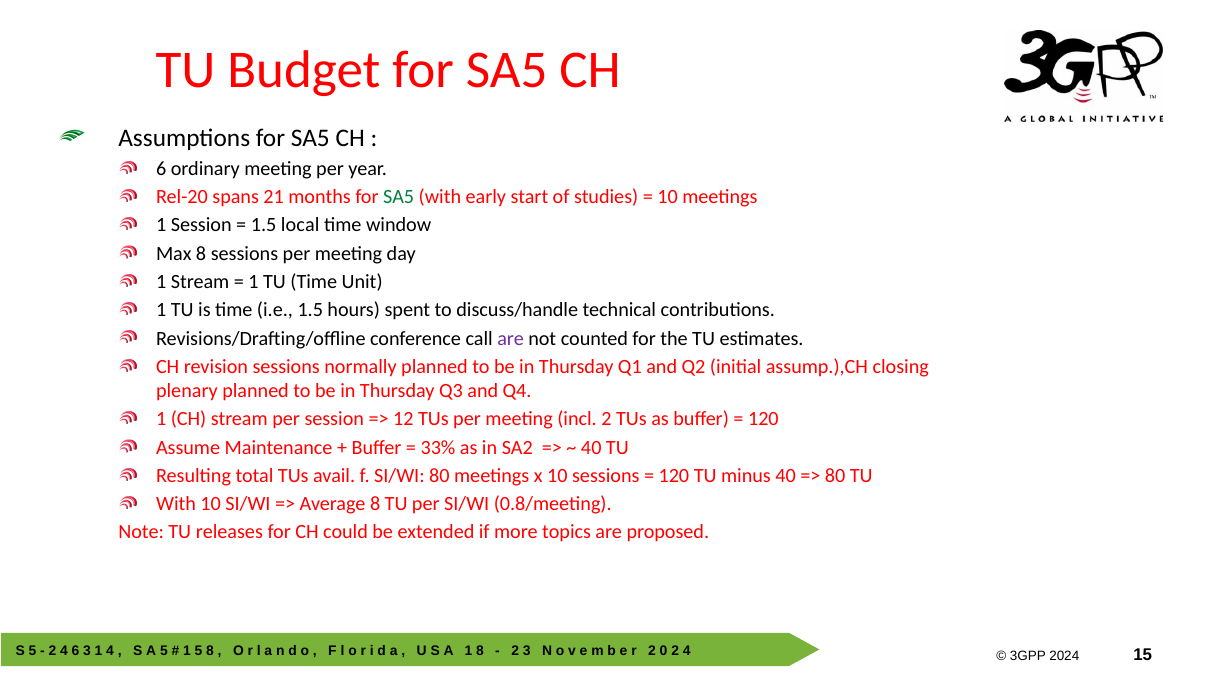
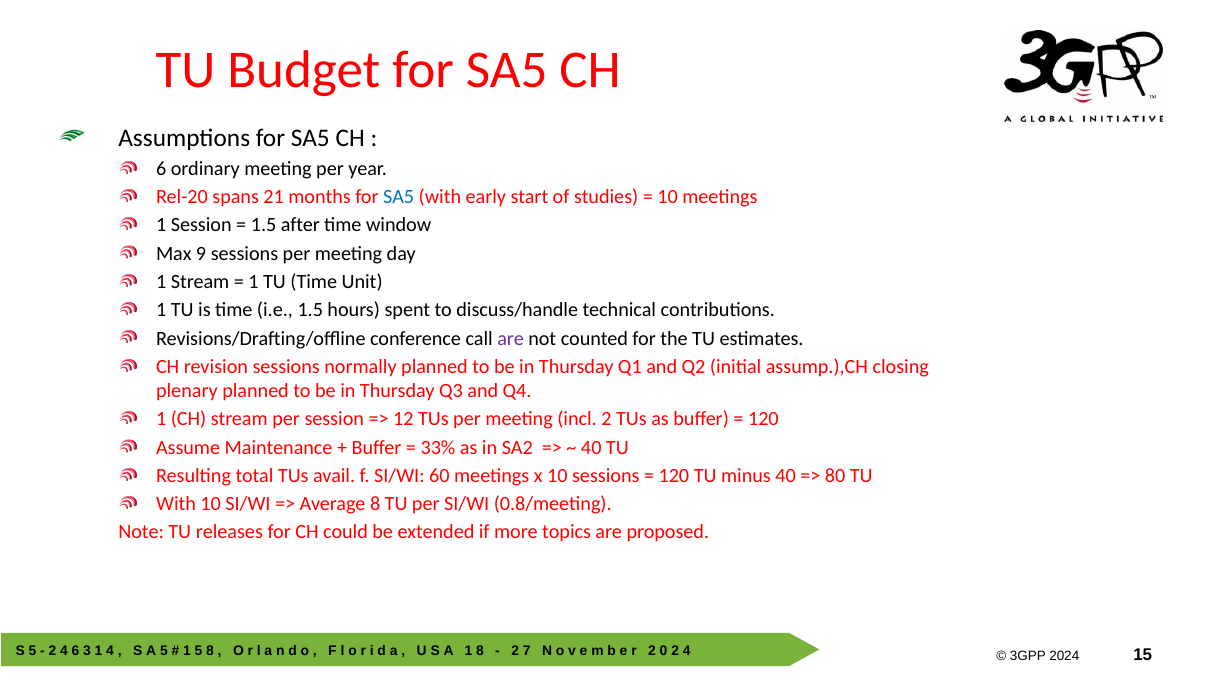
SA5 colour: green -> blue (399, 197)
local: local -> after (300, 225)
Max 8: 8 -> 9 (201, 254)
SI/WI 80: 80 -> 60 (439, 476)
2 3: 3 -> 7 (527, 652)
